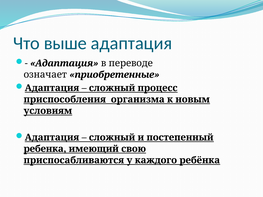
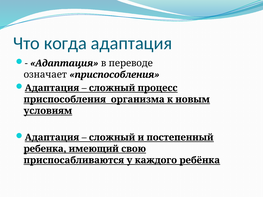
выше: выше -> когда (65, 43)
означает приобретенные: приобретенные -> приспособления (114, 75)
